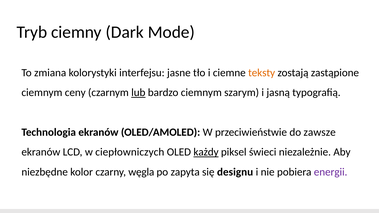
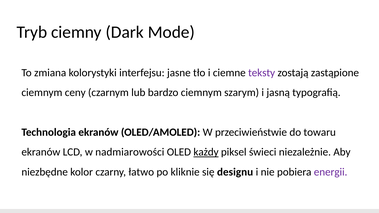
teksty colour: orange -> purple (262, 73)
lub underline: present -> none (138, 93)
zawsze: zawsze -> towaru (320, 132)
ciepłowniczych: ciepłowniczych -> nadmiarowości (130, 152)
węgla: węgla -> łatwo (141, 172)
zapyta: zapyta -> kliknie (185, 172)
